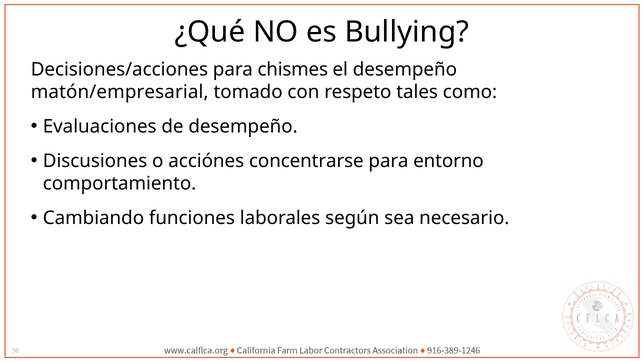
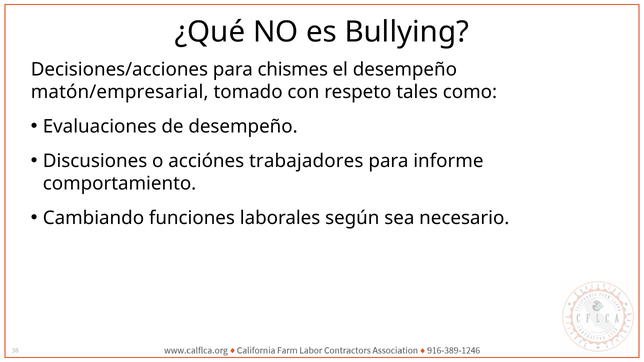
concentrarse: concentrarse -> trabajadores (306, 161)
entorno: entorno -> informe (448, 161)
